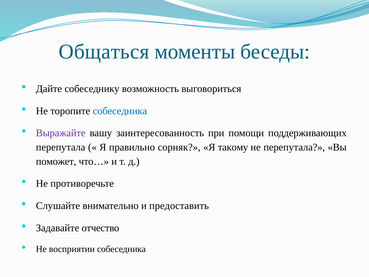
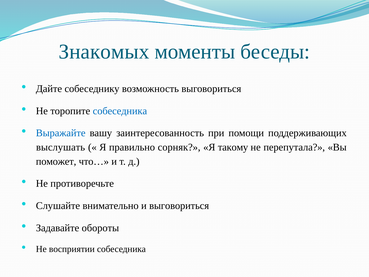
Общаться: Общаться -> Знакомых (104, 52)
Выражайте colour: purple -> blue (61, 133)
перепутала: перепутала -> выслушать (61, 147)
и предоставить: предоставить -> выговориться (179, 206)
отчество: отчество -> обороты (100, 228)
